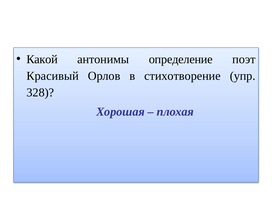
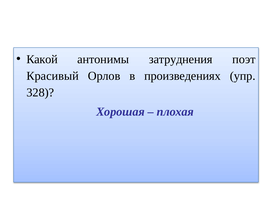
определение: определение -> затруднения (181, 59)
стихотворение: стихотворение -> произведениях (183, 76)
